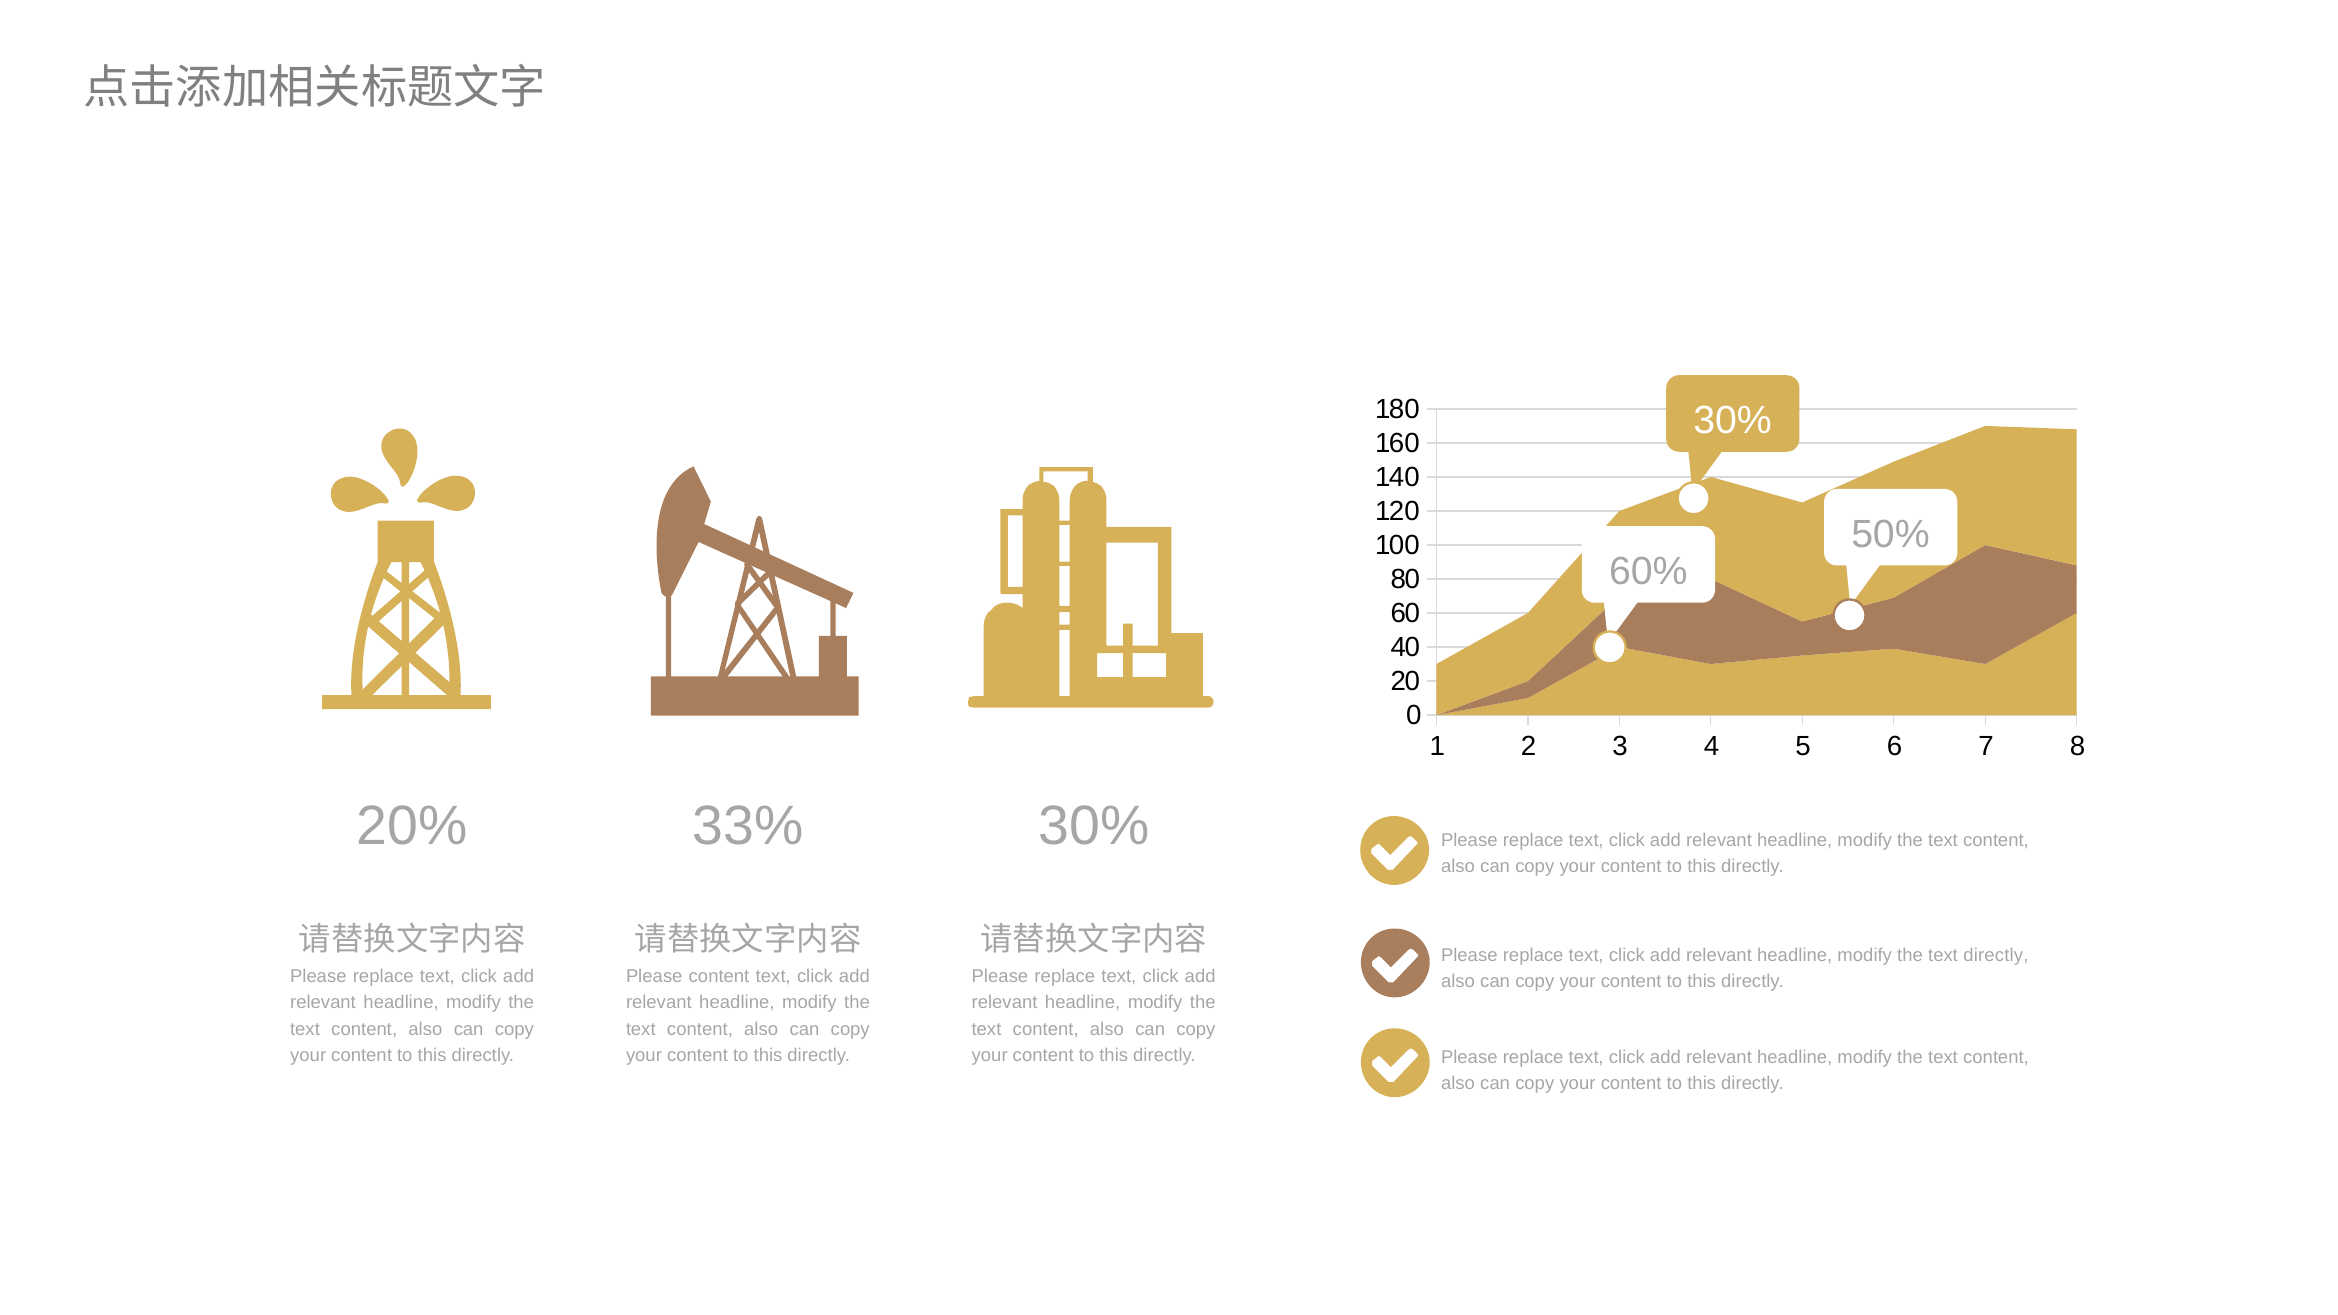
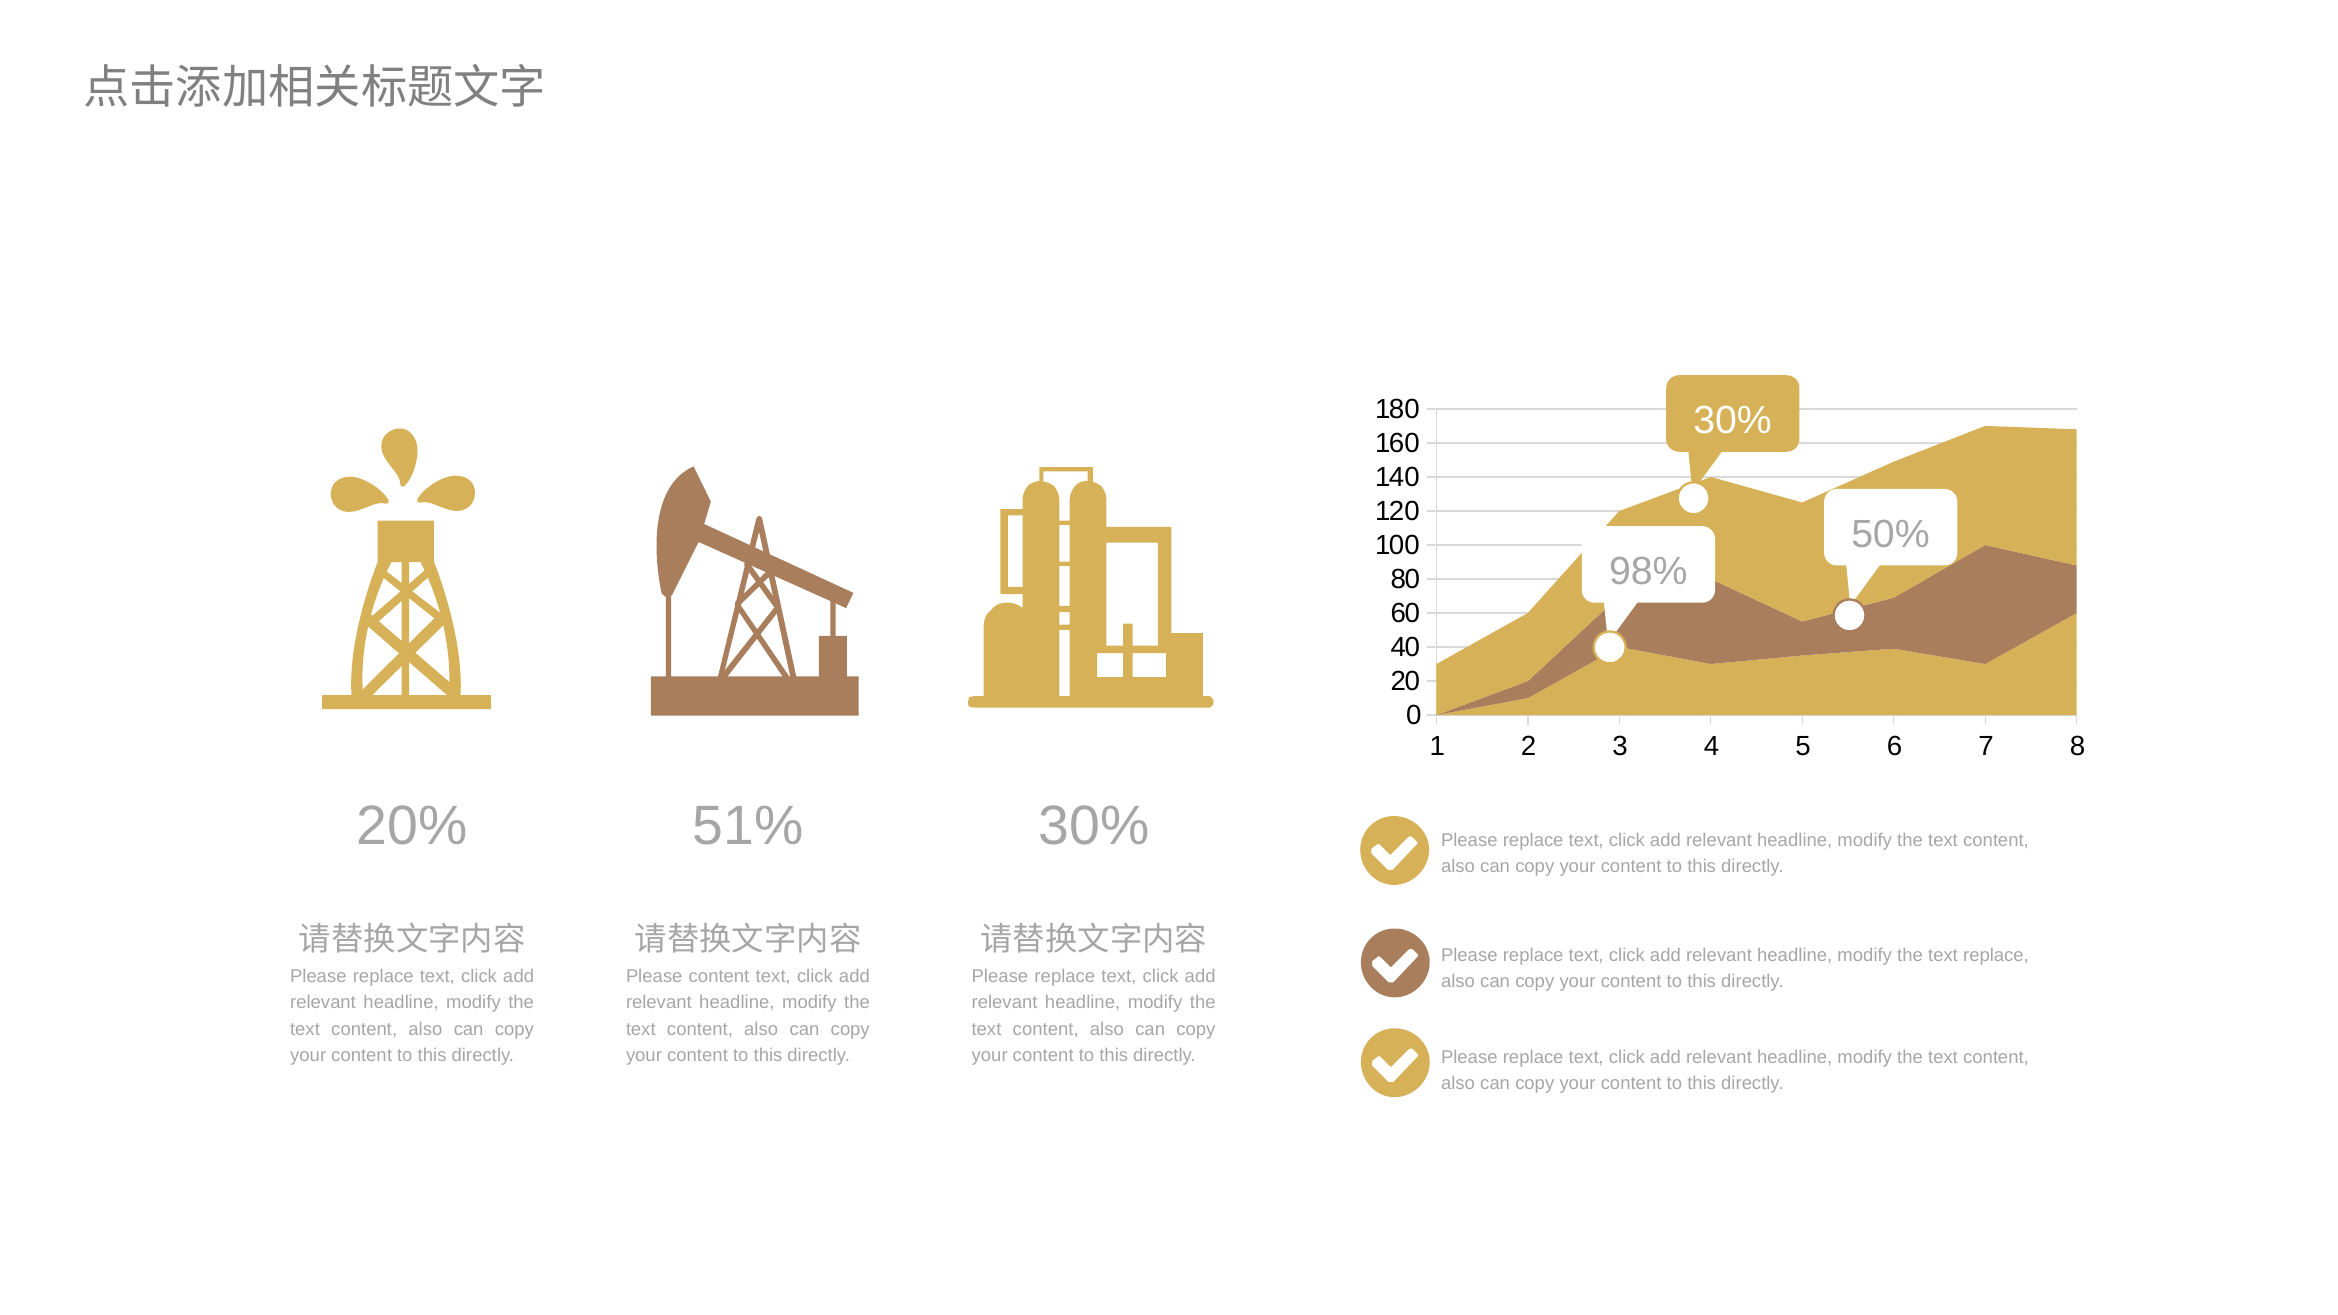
60%: 60% -> 98% (1648, 572)
33%: 33% -> 51% (748, 826)
text directly: directly -> replace (1996, 955)
